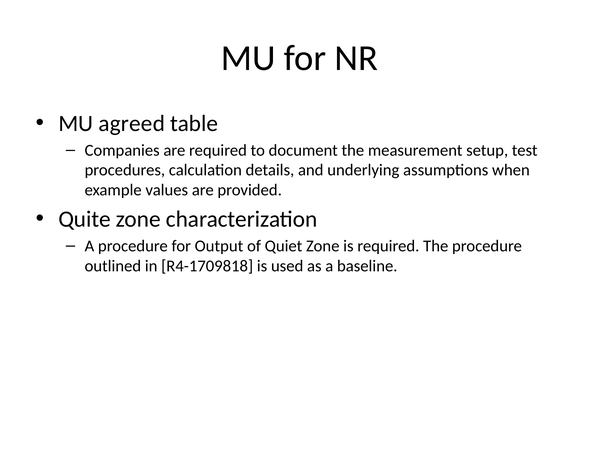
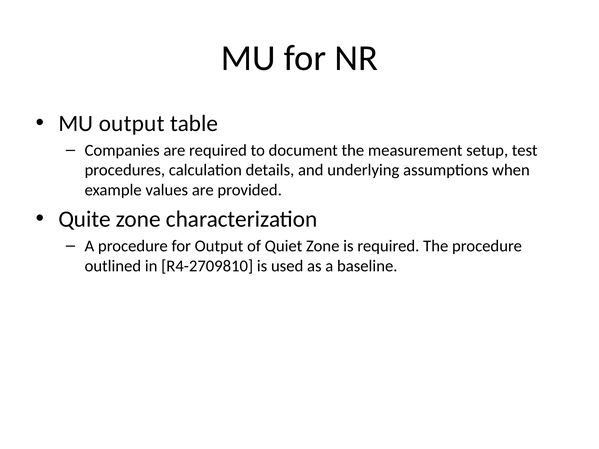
MU agreed: agreed -> output (132, 123)
R4-1709818: R4-1709818 -> R4-2709810 (207, 266)
